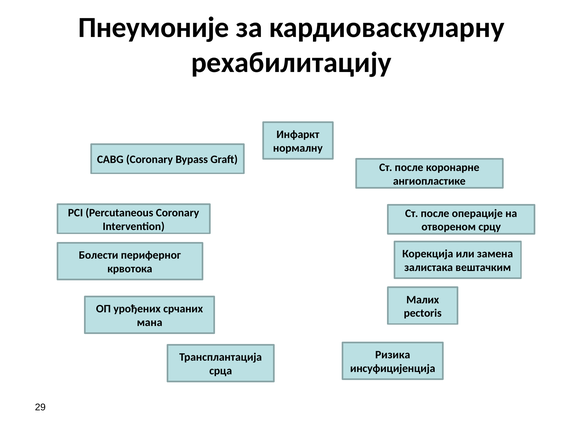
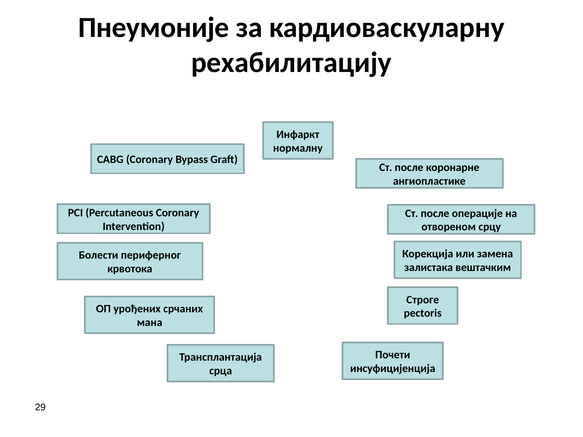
Малих: Малих -> Строге (423, 300)
Ризика: Ризика -> Почети (393, 355)
